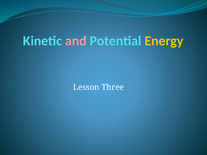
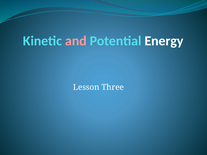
Energy colour: yellow -> white (164, 41)
